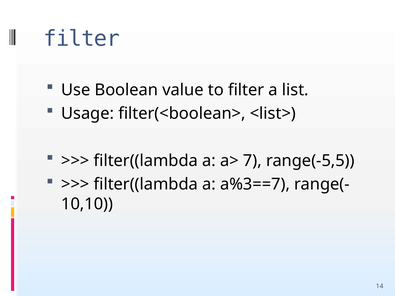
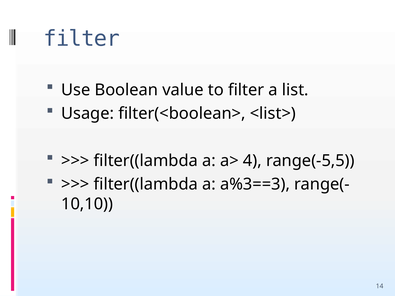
7: 7 -> 4 (252, 161)
a%3==7: a%3==7 -> a%3==3 (255, 184)
